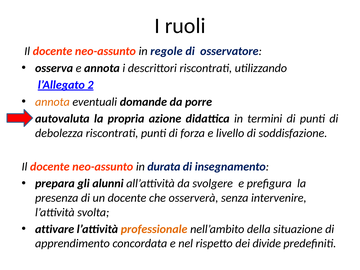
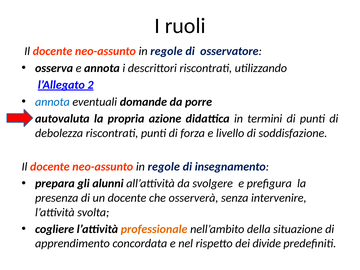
annota colour: orange -> blue (52, 102)
durata: durata -> regole (164, 167)
attivare: attivare -> cogliere (55, 229)
